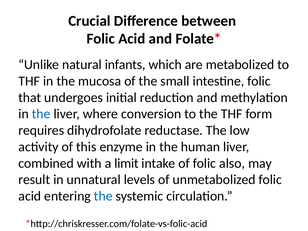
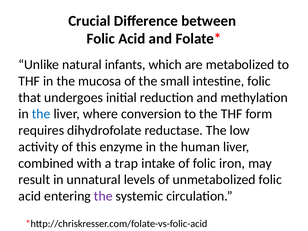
limit: limit -> trap (126, 163)
also: also -> iron (232, 163)
the colour: blue -> purple (103, 196)
